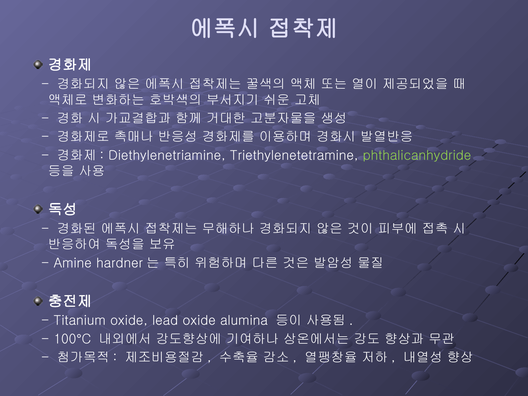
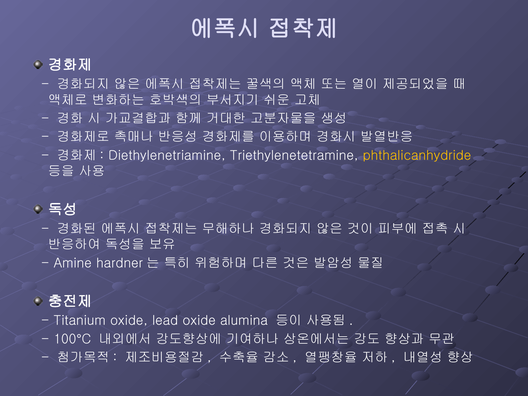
phthalicanhydride colour: light green -> yellow (417, 155)
